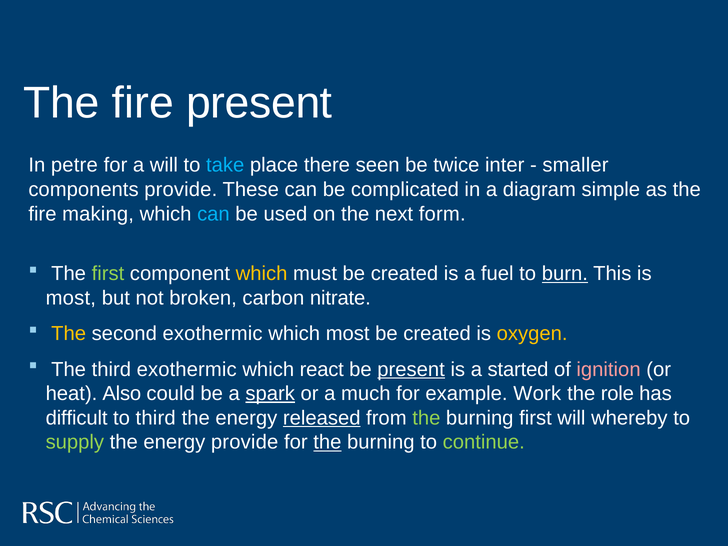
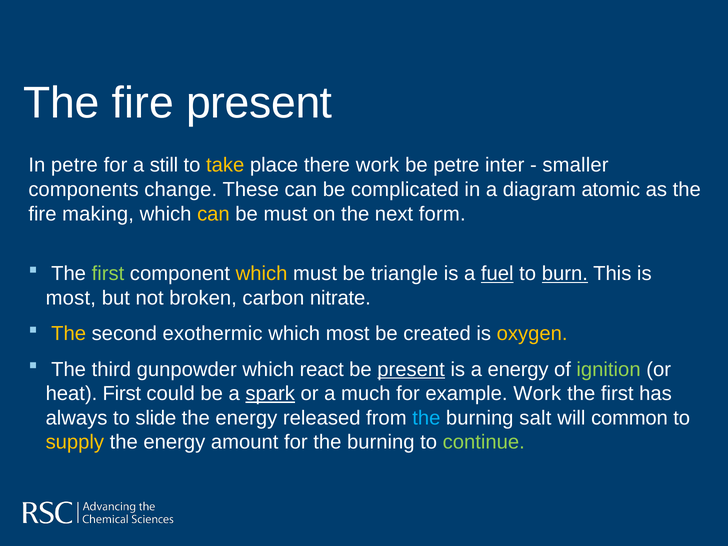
a will: will -> still (164, 165)
take colour: light blue -> yellow (225, 165)
there seen: seen -> work (377, 165)
be twice: twice -> petre (456, 165)
components provide: provide -> change (181, 190)
simple: simple -> atomic (611, 190)
can colour: light blue -> yellow (213, 214)
be used: used -> must (285, 214)
must be created: created -> triangle (404, 274)
fuel underline: none -> present (497, 274)
third exothermic: exothermic -> gunpowder (187, 369)
a started: started -> energy (518, 369)
ignition colour: pink -> light green (609, 369)
heat Also: Also -> First (122, 394)
role: role -> first (617, 394)
difficult: difficult -> always (77, 418)
to third: third -> slide (156, 418)
released underline: present -> none (322, 418)
the colour: light green -> light blue (426, 418)
burning first: first -> salt (535, 418)
whereby: whereby -> common (629, 418)
supply colour: light green -> yellow (75, 442)
energy provide: provide -> amount (245, 442)
the underline: present -> none (327, 442)
